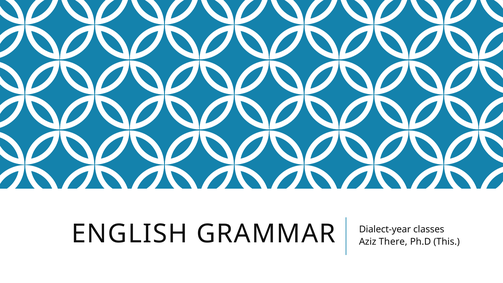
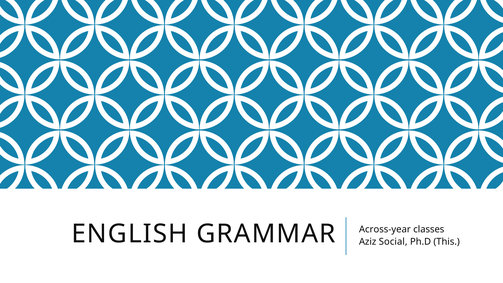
Dialect-year: Dialect-year -> Across-year (385, 229)
There: There -> Social (393, 242)
